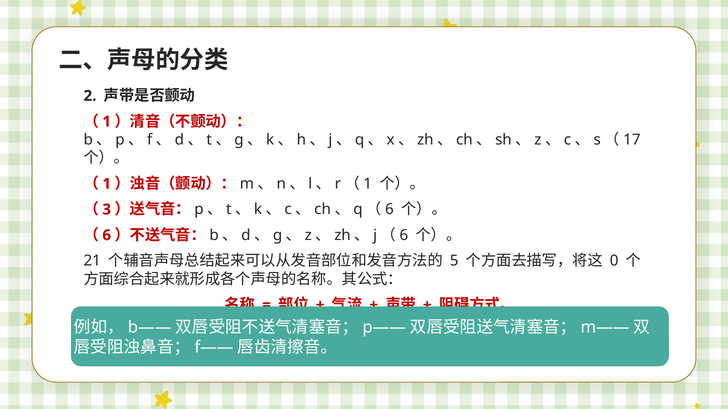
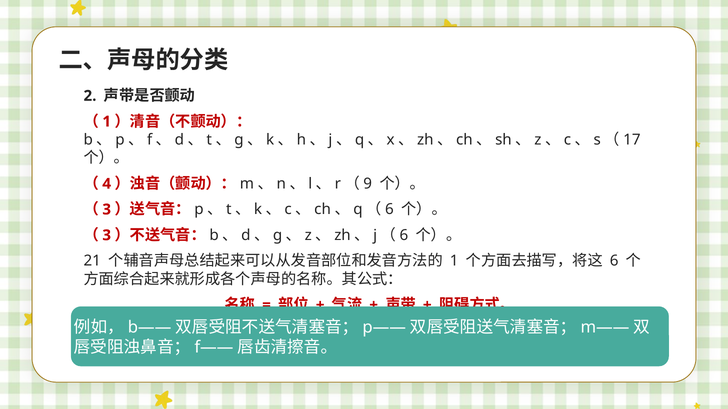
1: 1 -> 4 (107, 184)
1: 1 -> 9 (368, 184)
6: 6 -> 3 (107, 236)
5: 5 -> 1 (454, 261)
0: 0 -> 6 (614, 261)
